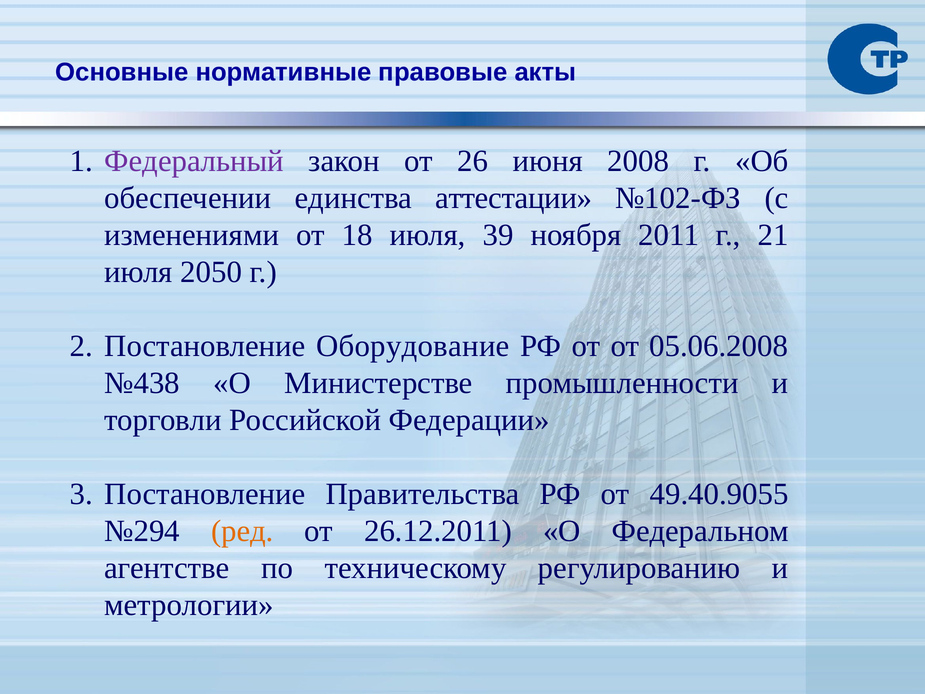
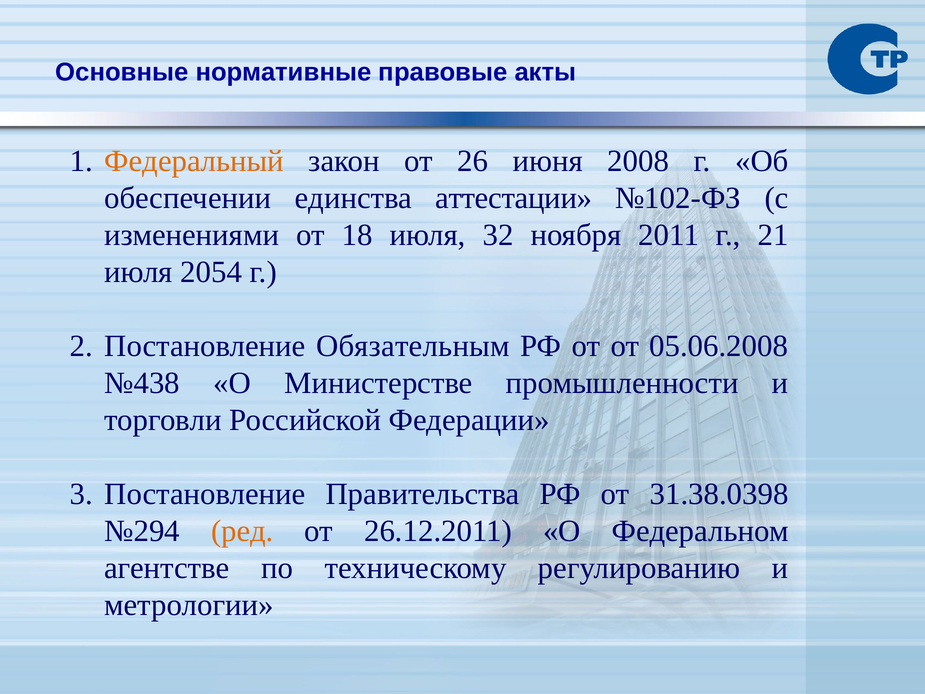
Федеральный colour: purple -> orange (194, 161)
39: 39 -> 32 (498, 235)
2050: 2050 -> 2054 (211, 272)
Оборудование: Оборудование -> Обязательным (413, 346)
49.40.9055: 49.40.9055 -> 31.38.0398 (719, 494)
